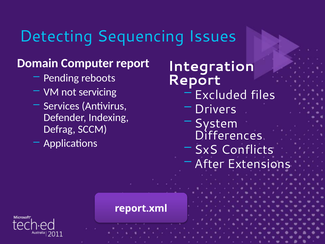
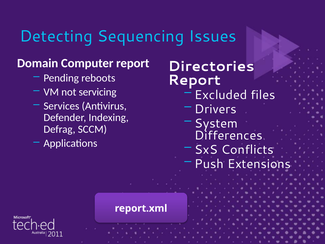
Integration: Integration -> Directories (211, 66)
After: After -> Push (209, 164)
